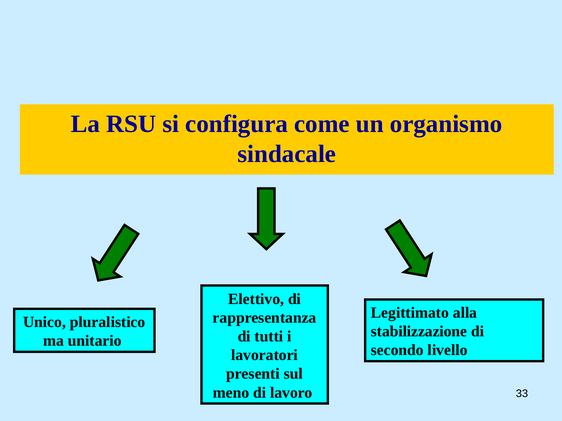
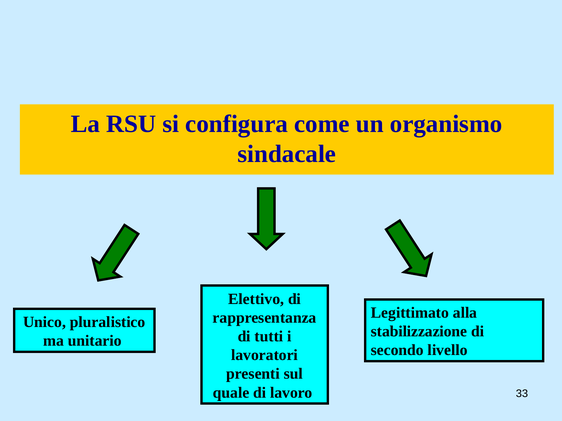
meno: meno -> quale (231, 393)
